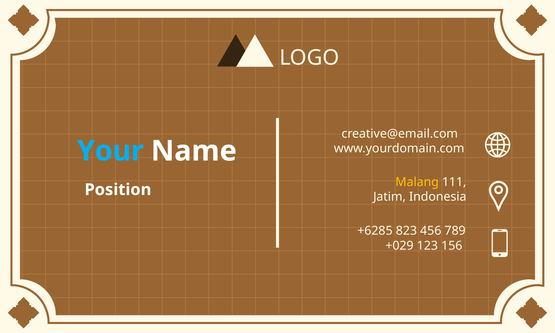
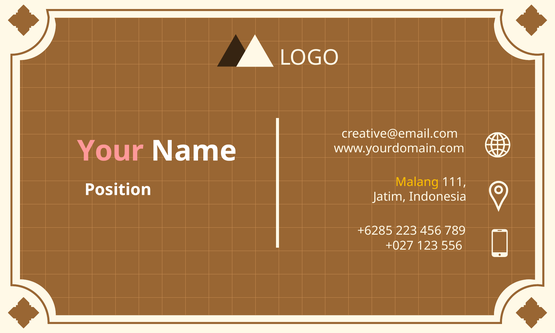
Your colour: light blue -> pink (110, 151)
823: 823 -> 223 (406, 231)
+029: +029 -> +027 (399, 246)
156: 156 -> 556 (452, 246)
